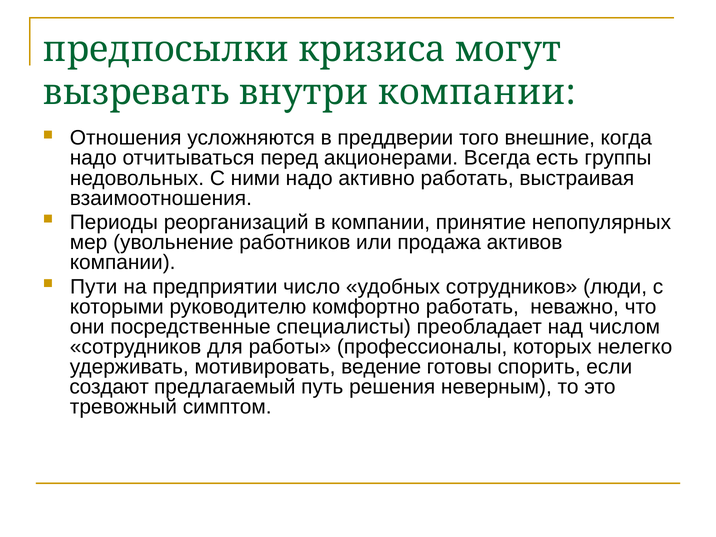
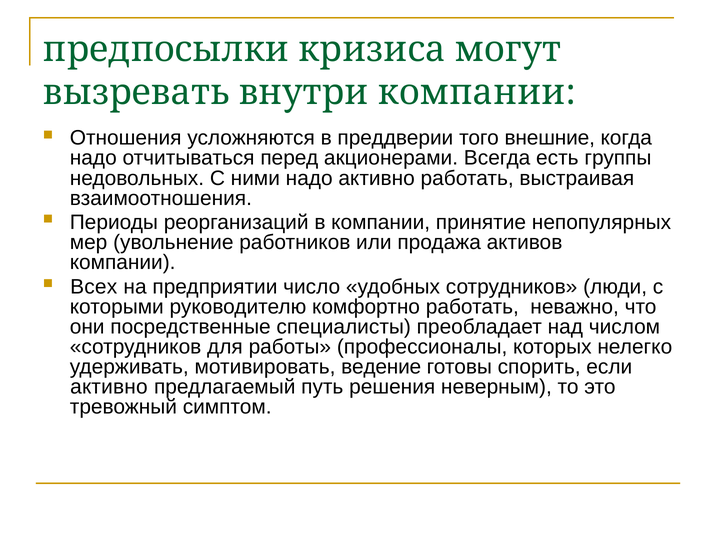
Пути: Пути -> Всех (94, 287)
создают: создают -> активно (109, 387)
